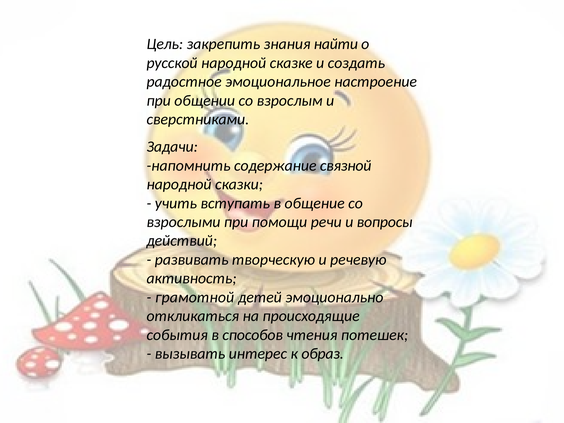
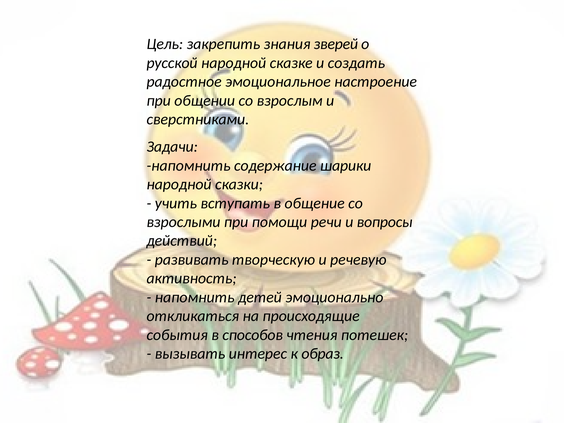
найти: найти -> зверей (336, 44)
связной: связной -> шарики (346, 166)
грамотной: грамотной -> напомнить (195, 297)
